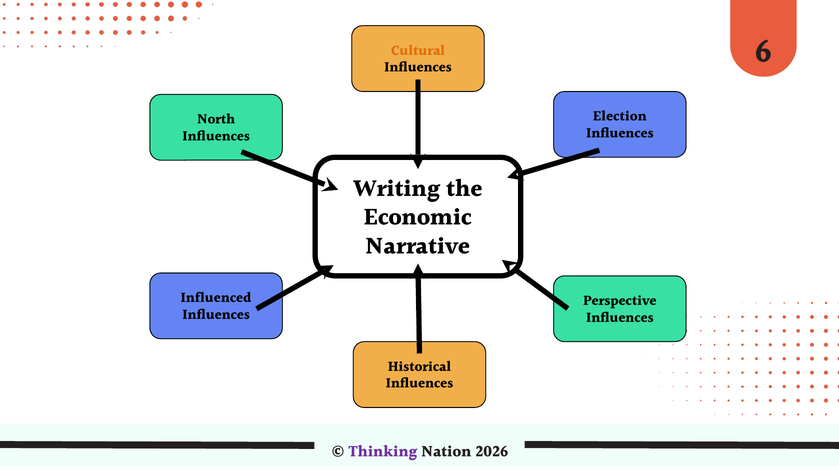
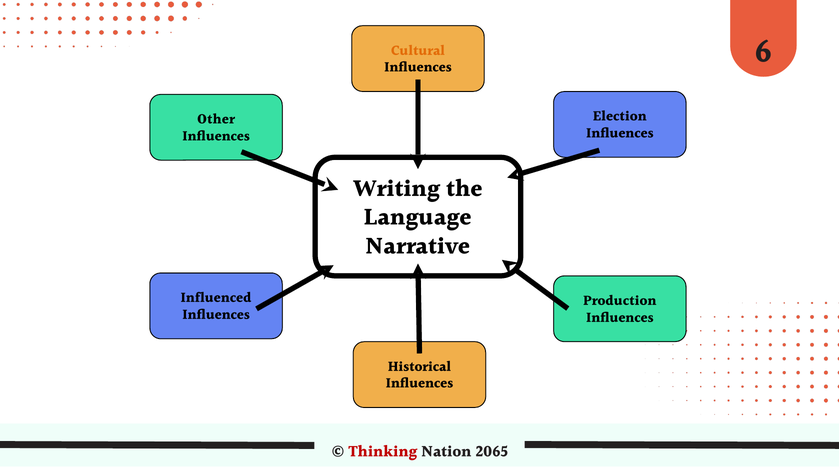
North: North -> Other (216, 120)
Economic: Economic -> Language (418, 218)
Perspective: Perspective -> Production (620, 301)
Thinking colour: purple -> red (383, 452)
2026: 2026 -> 2065 (492, 452)
